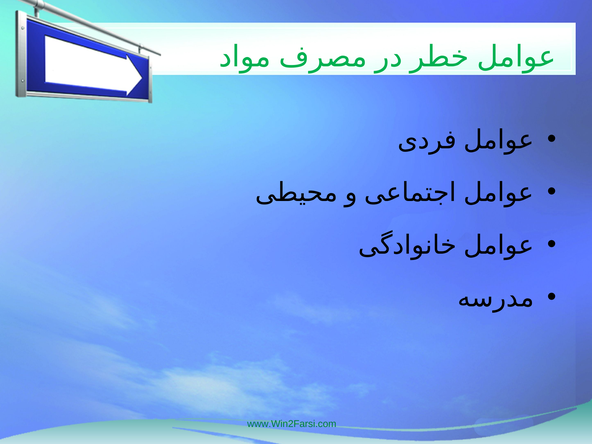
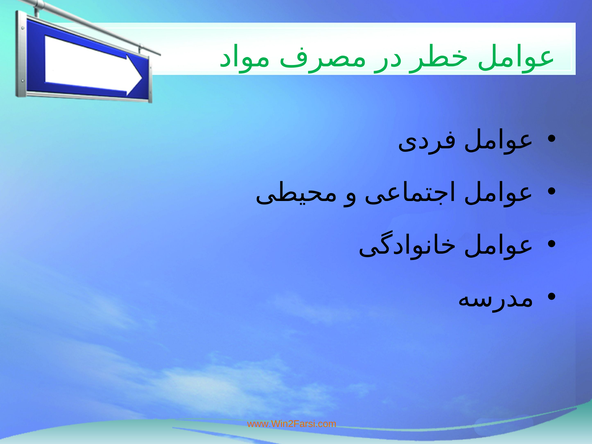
www.Win2Farsi.com colour: green -> orange (292, 424)
